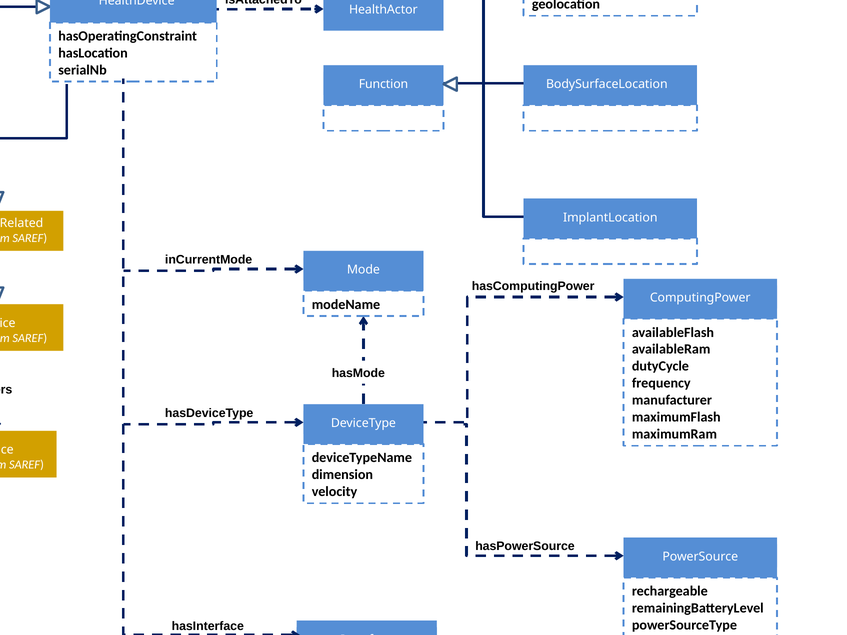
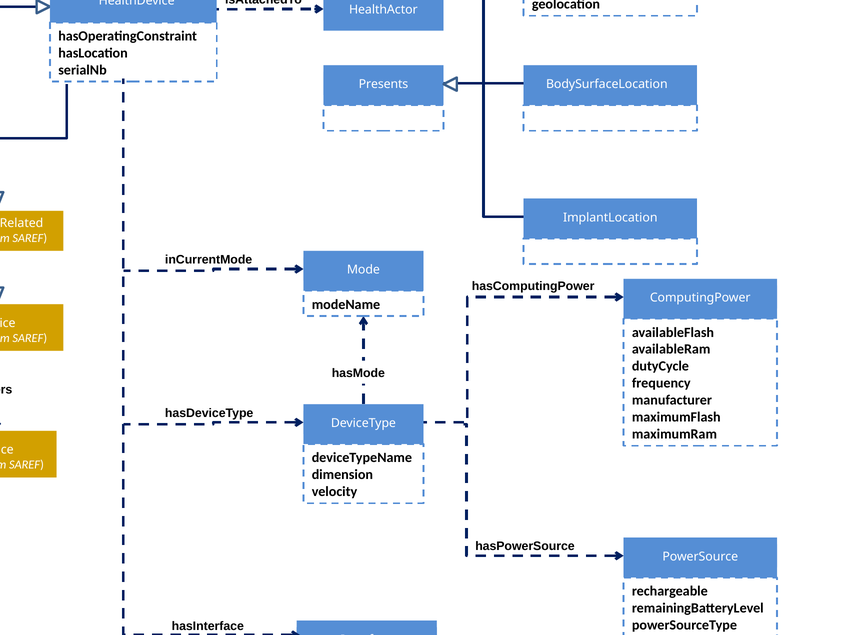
Function: Function -> Presents (383, 84)
